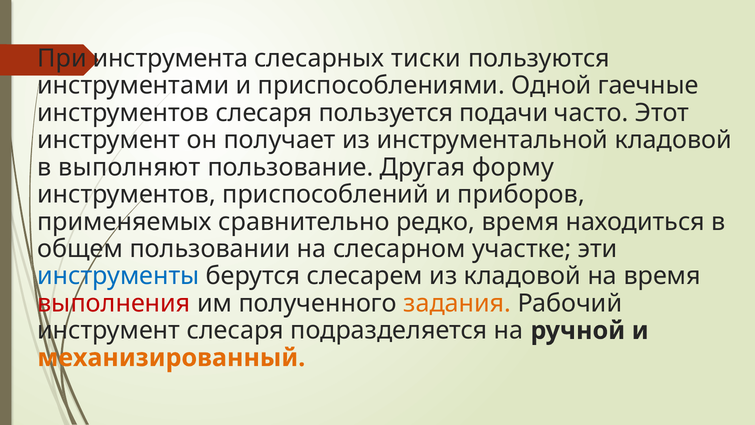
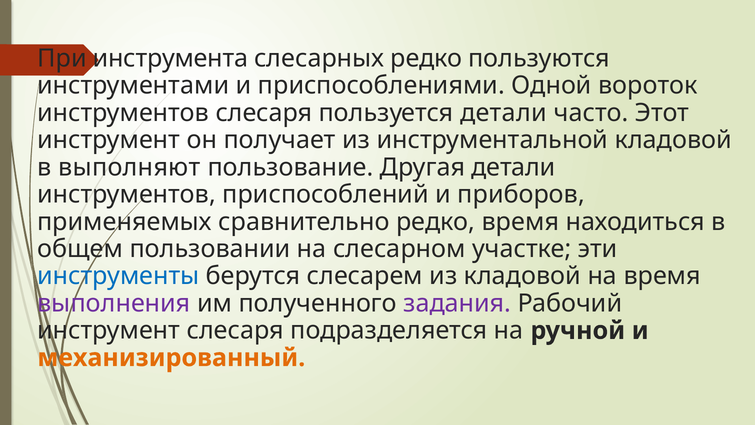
слесарных тиски: тиски -> редко (426, 58)
гаечные: гаечные -> вороток (648, 86)
пользуется подачи: подачи -> детали (504, 113)
Другая форму: форму -> детали (513, 167)
выполнения colour: red -> purple (114, 303)
задания colour: orange -> purple (457, 303)
